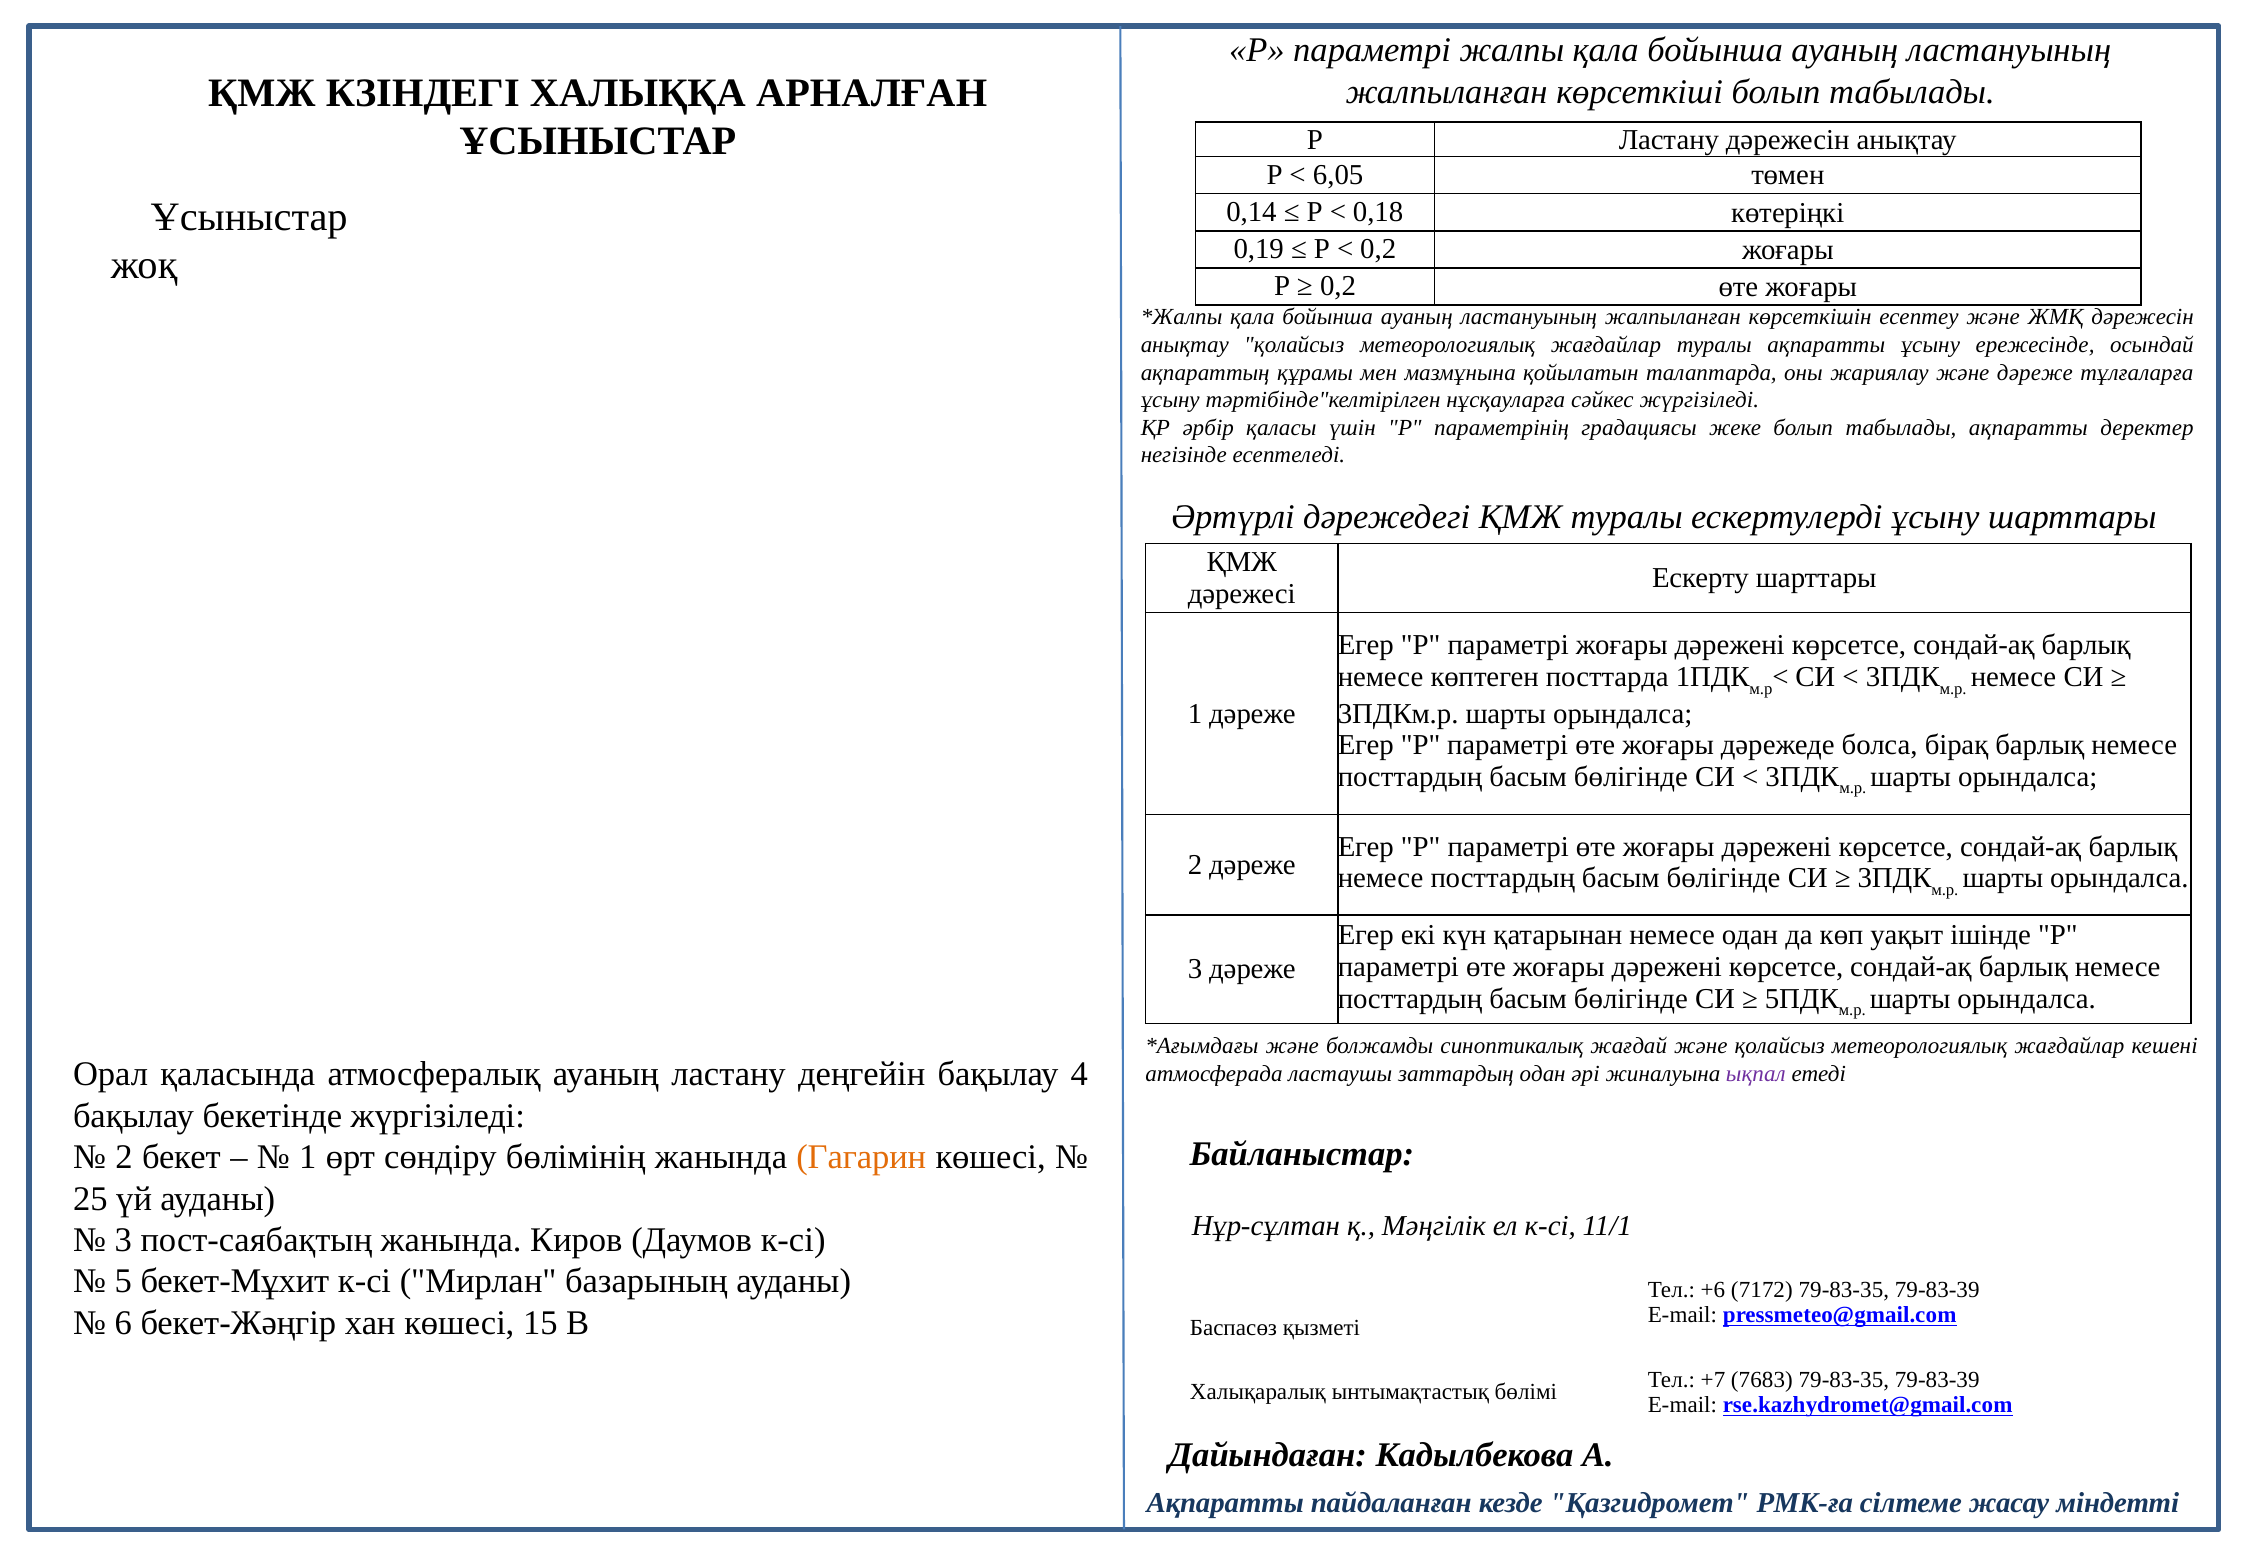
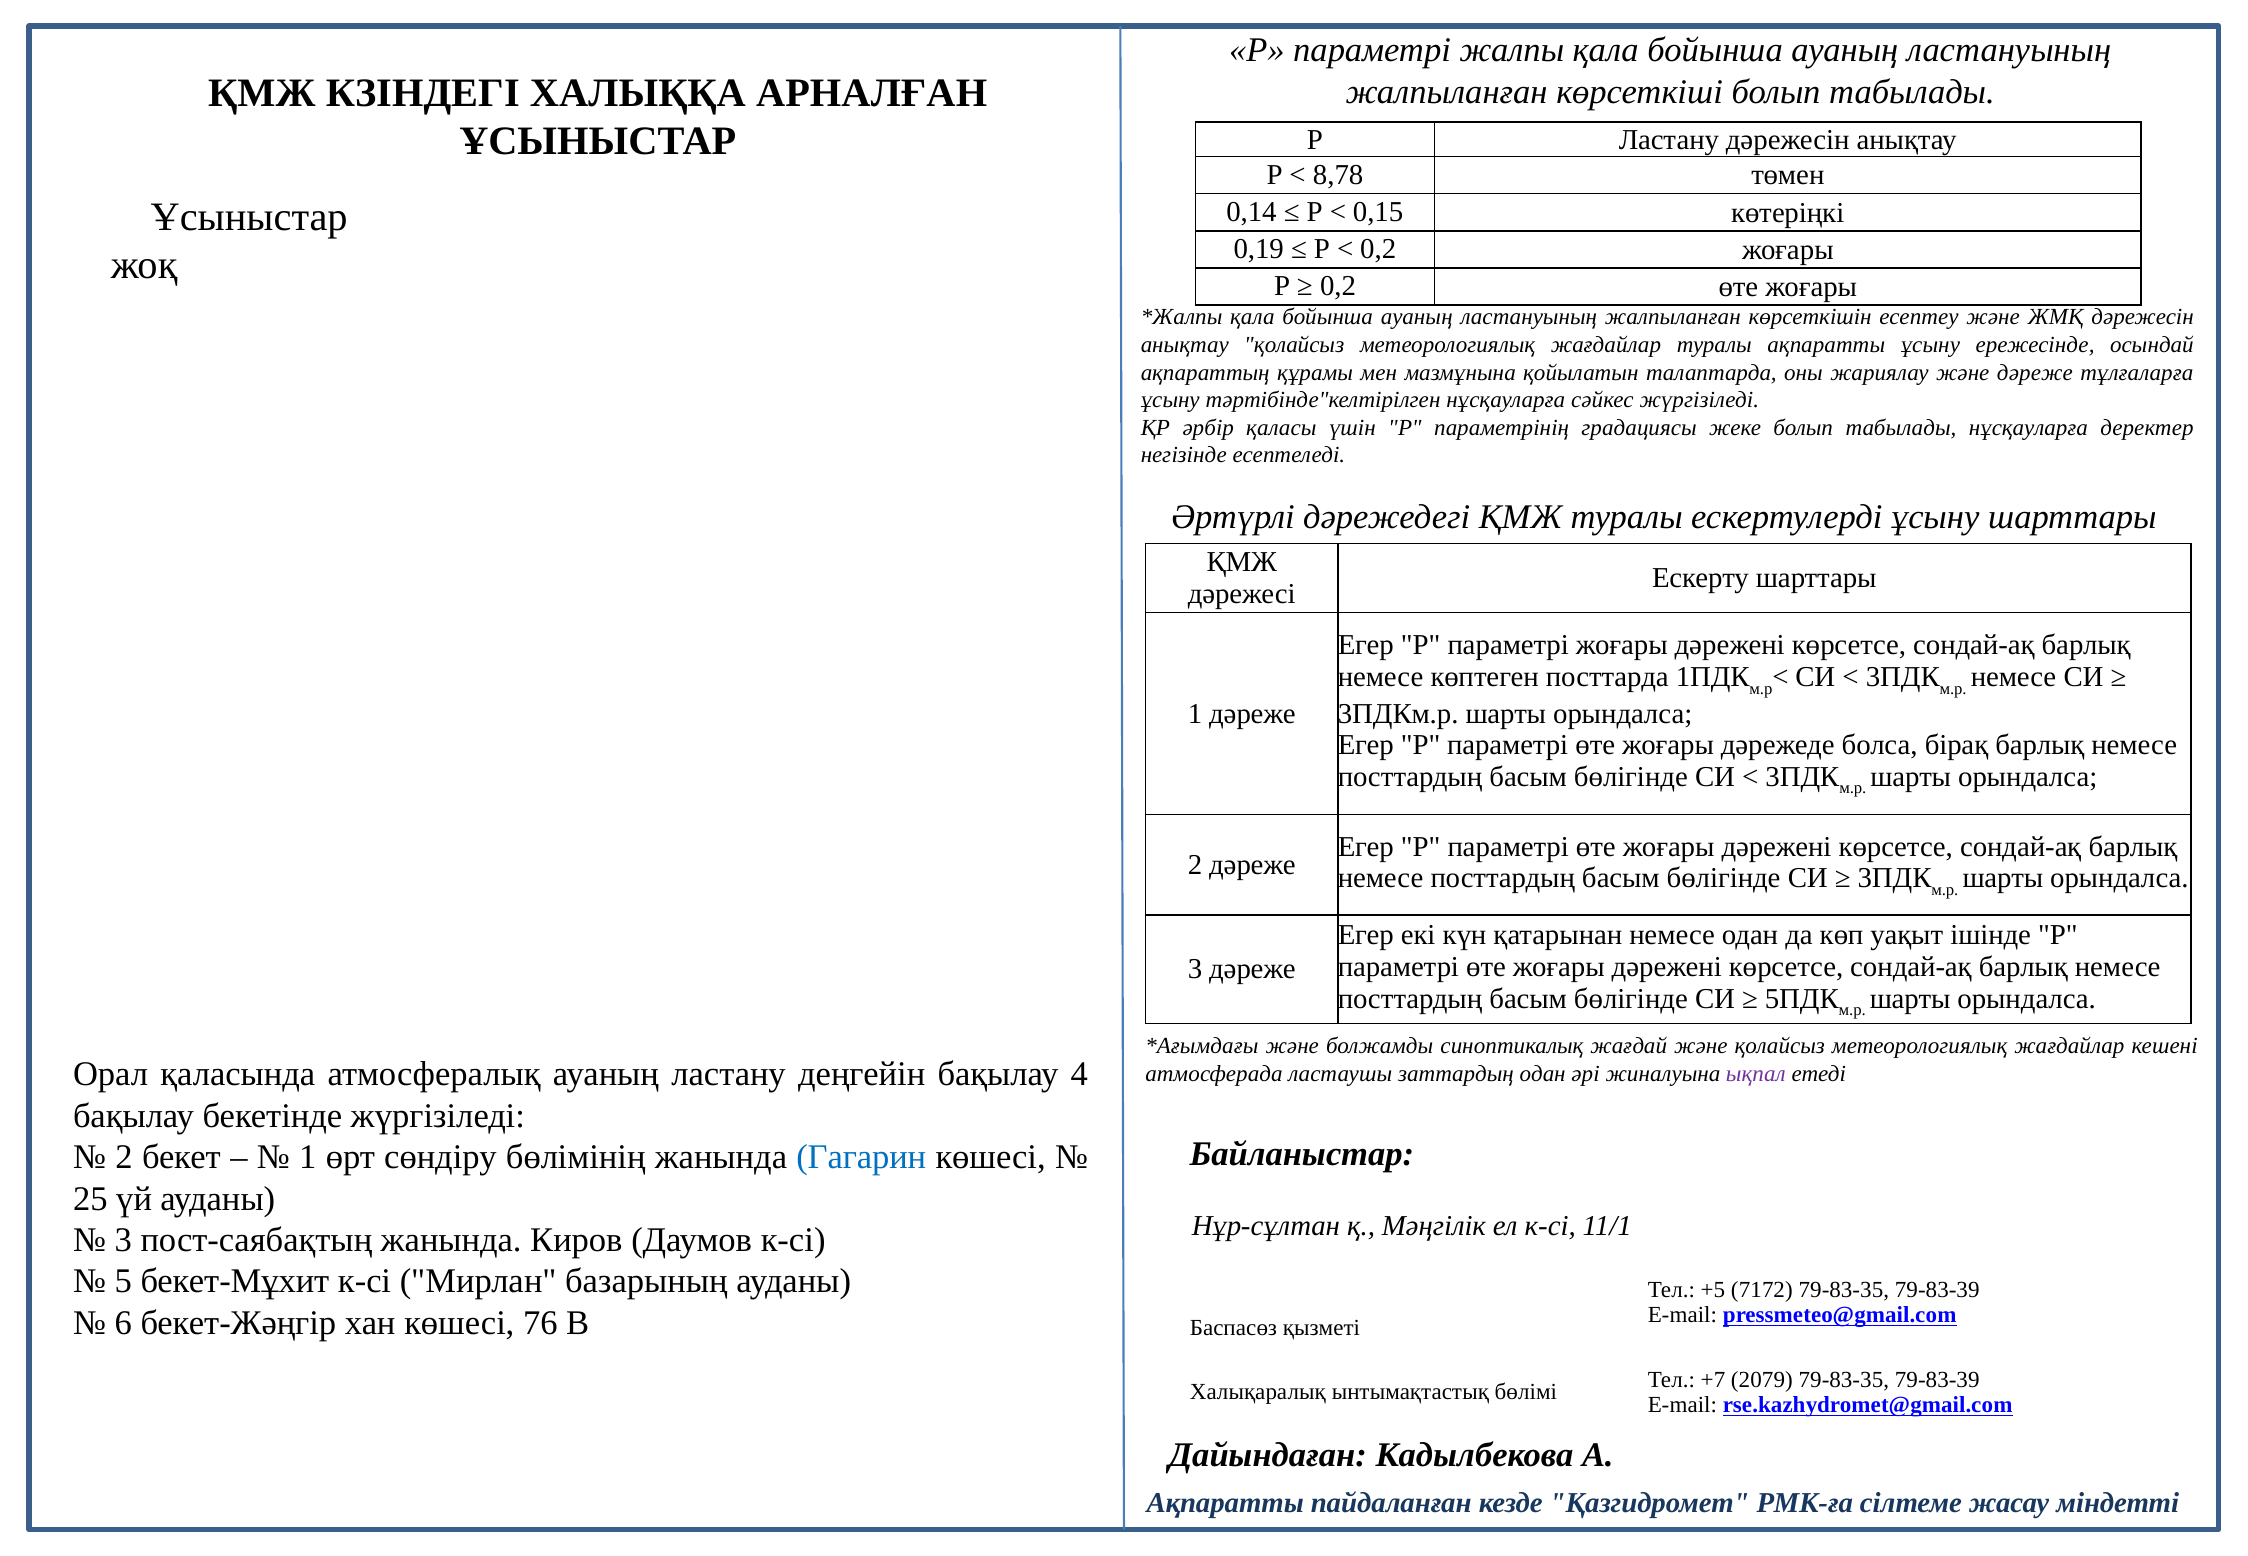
6,05: 6,05 -> 8,78 (1338, 175)
0,18: 0,18 -> 0,15 (1378, 212)
табылады ақпаратты: ақпаратты -> нұсқауларға (2028, 428)
Гагарин colour: orange -> blue (861, 1157)
+6: +6 -> +5 (1713, 1290)
15: 15 -> 76 (540, 1323)
7683: 7683 -> 2079 (1762, 1380)
